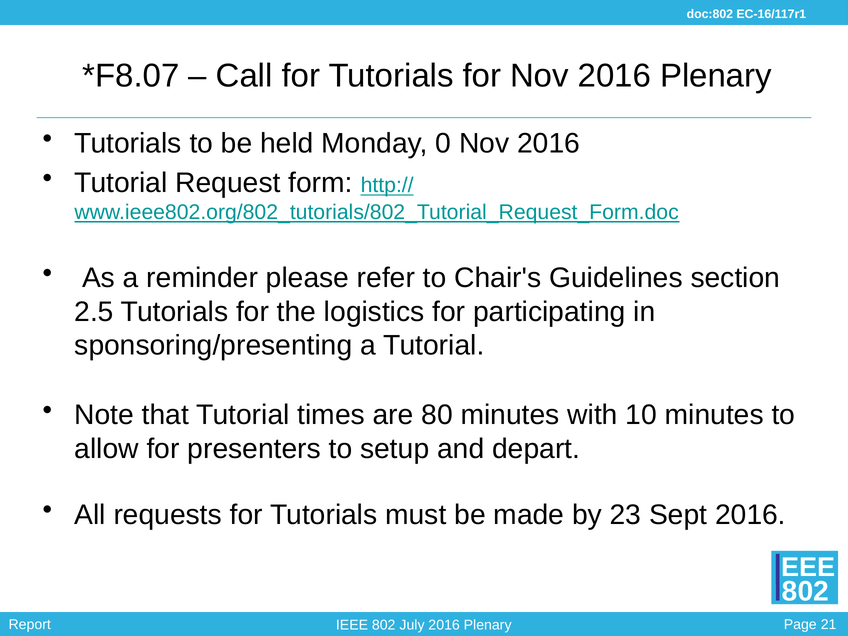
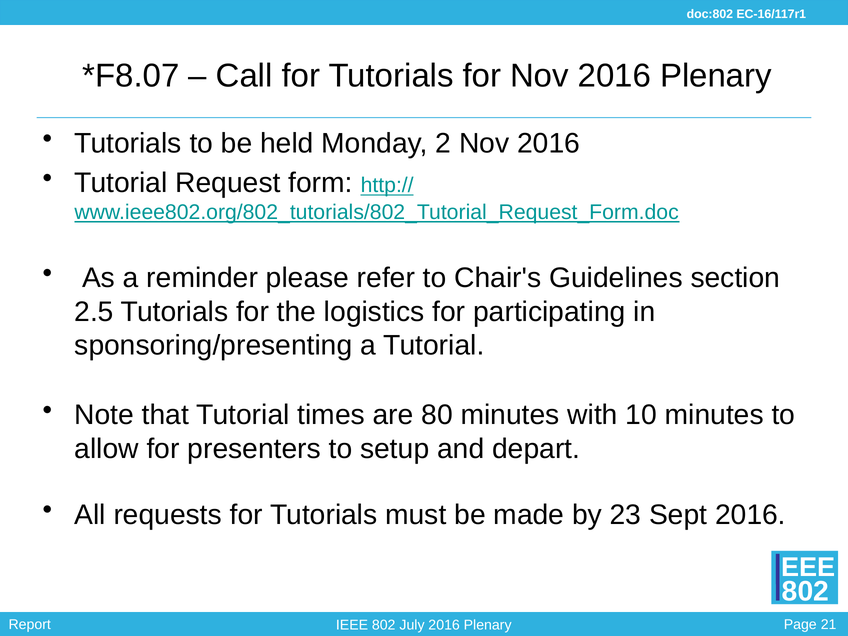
0: 0 -> 2 (443, 144)
